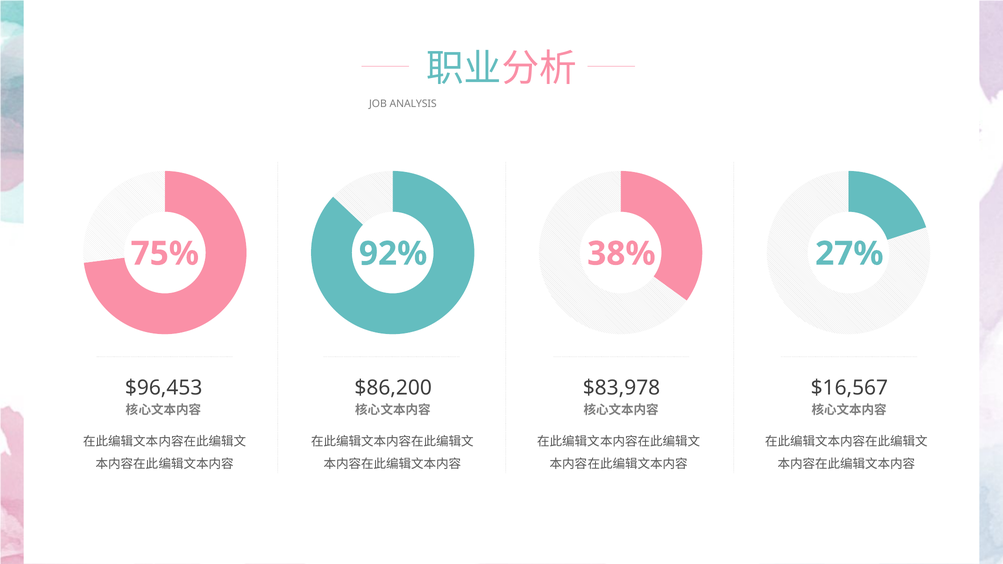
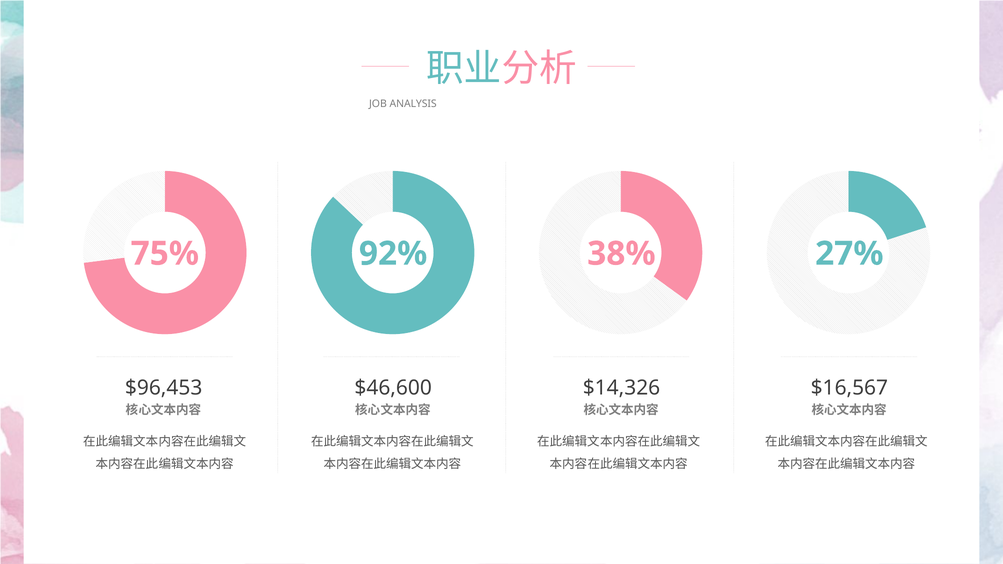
$86,200: $86,200 -> $46,600 (393, 388)
$83,978: $83,978 -> $14,326 (621, 388)
